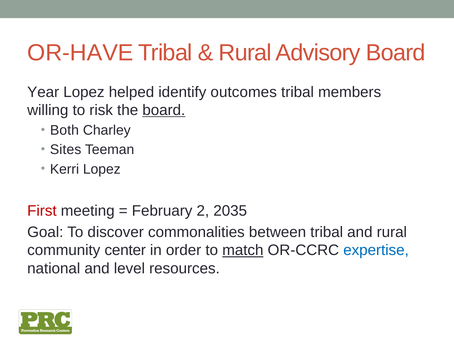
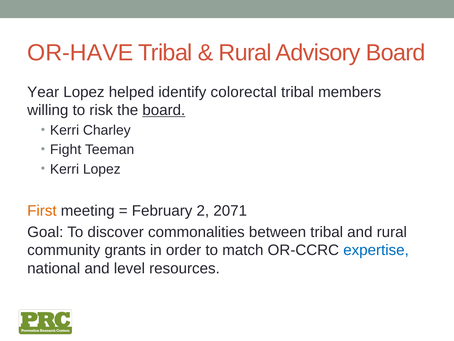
outcomes: outcomes -> colorectal (244, 92)
Both: Both -> Kerri (65, 130)
Sites: Sites -> Fight (66, 149)
First colour: red -> orange (42, 211)
2035: 2035 -> 2071 (230, 211)
center: center -> grants (125, 250)
match underline: present -> none (243, 250)
